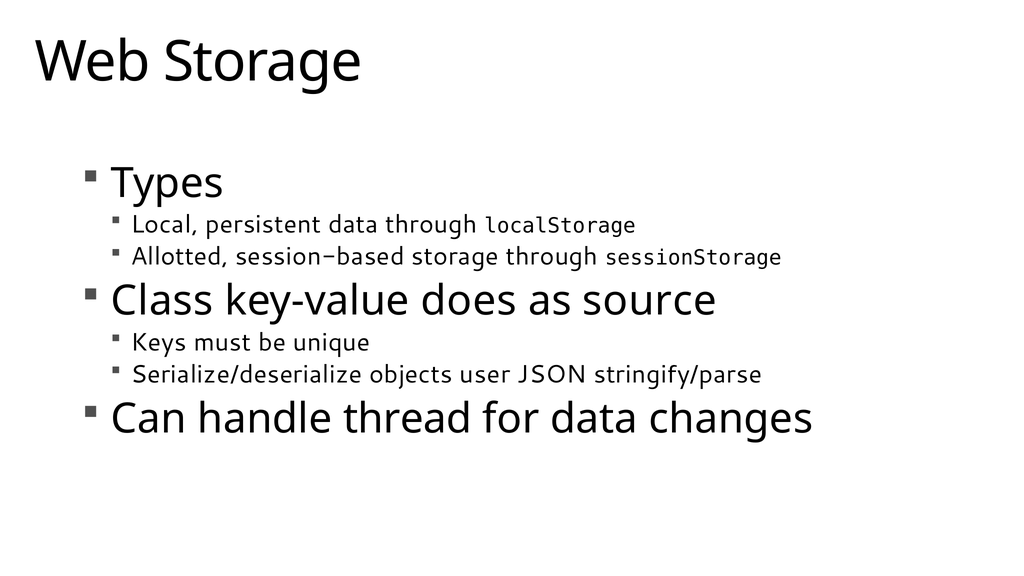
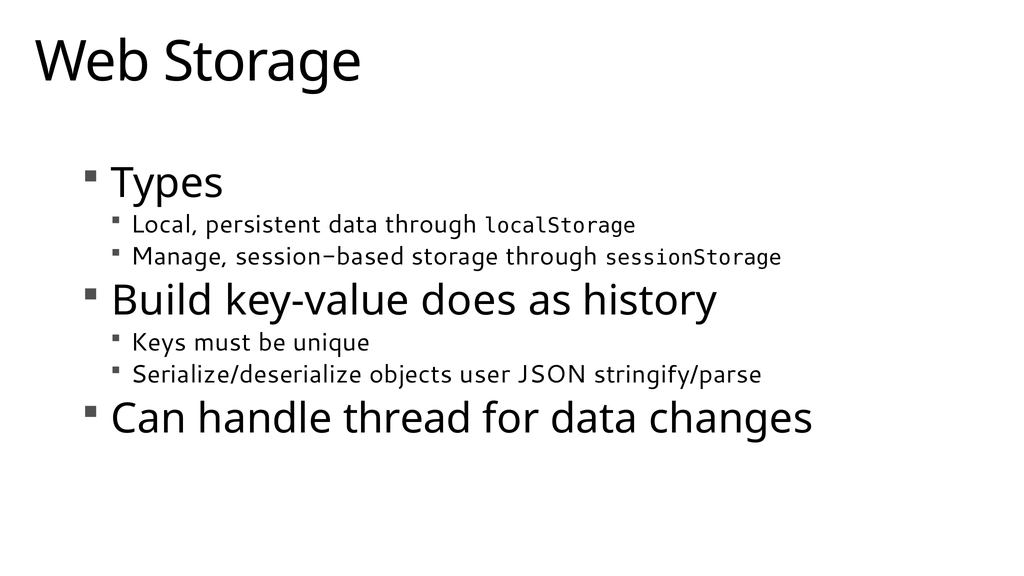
Allotted: Allotted -> Manage (180, 257)
Class: Class -> Build (162, 301)
source: source -> history (650, 301)
